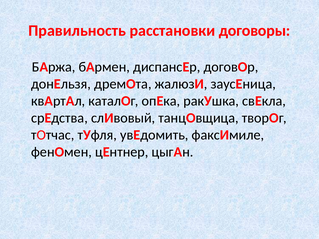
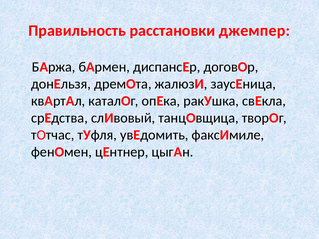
договоры: договоры -> джемпер (254, 31)
